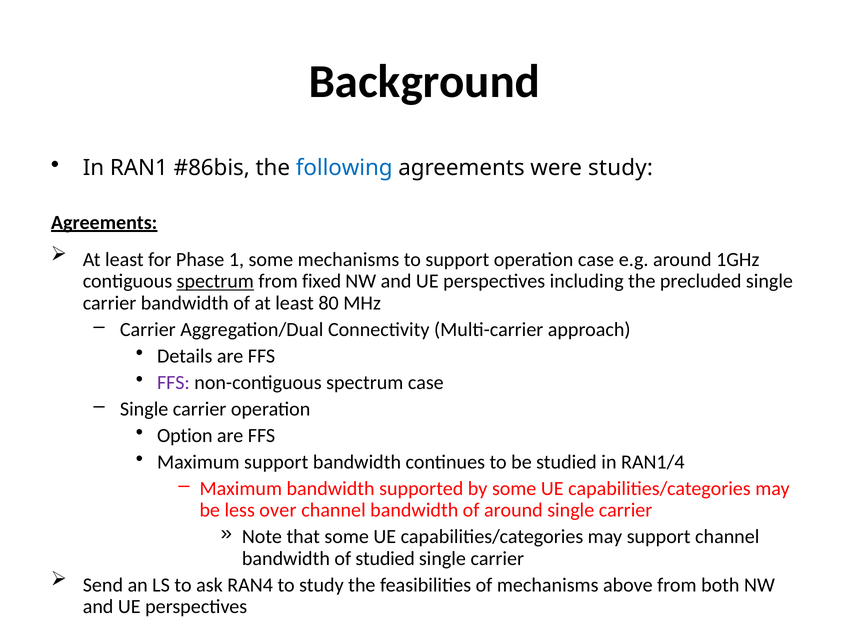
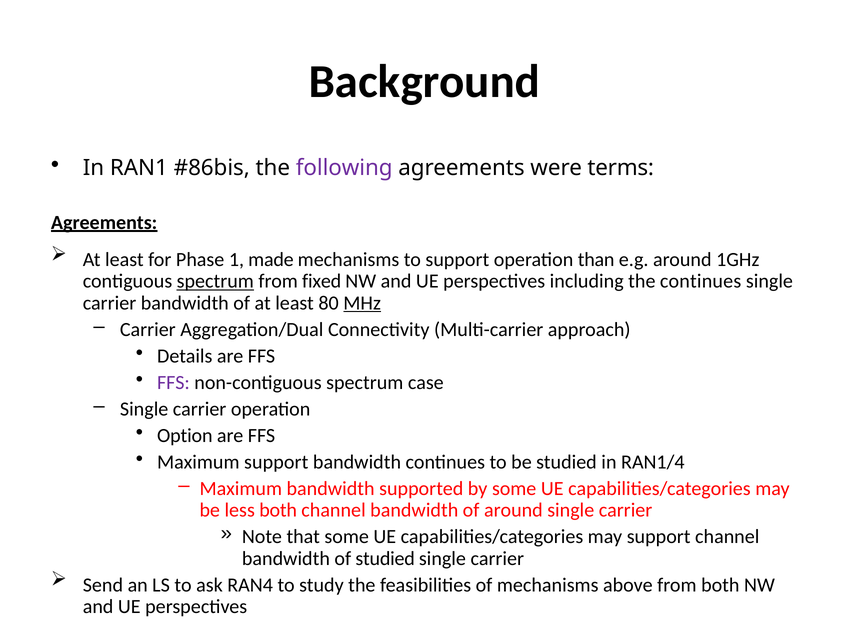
following colour: blue -> purple (344, 168)
were study: study -> terms (621, 168)
1 some: some -> made (271, 259)
operation case: case -> than (596, 259)
the precluded: precluded -> continues (701, 281)
MHz underline: none -> present (362, 303)
less over: over -> both (278, 510)
